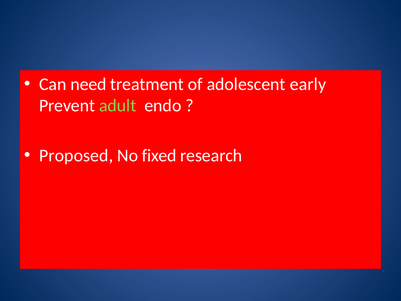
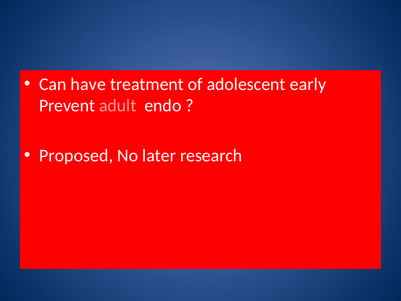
need: need -> have (88, 84)
adult colour: light green -> pink (118, 106)
fixed: fixed -> later (159, 155)
